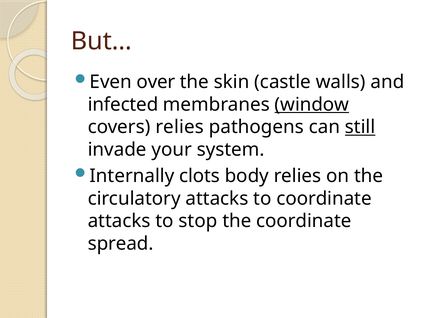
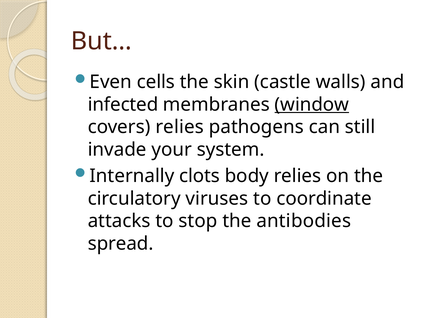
over: over -> cells (156, 82)
still underline: present -> none (360, 127)
circulatory attacks: attacks -> viruses (217, 198)
the coordinate: coordinate -> antibodies (304, 221)
